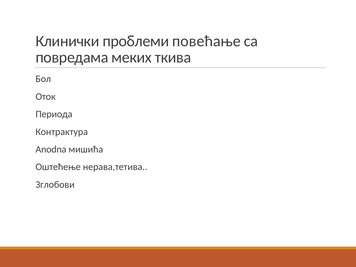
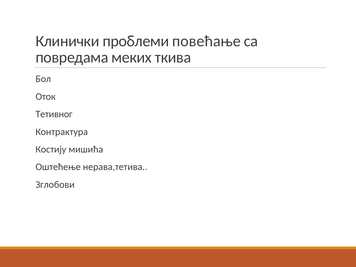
Периода: Периода -> Тетивног (54, 114)
Anodna: Anodna -> Костију (51, 149)
